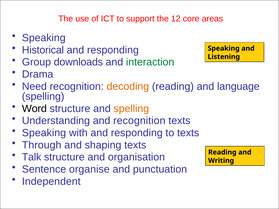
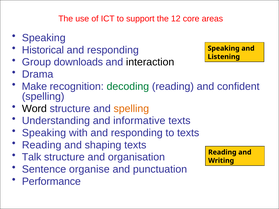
interaction colour: green -> black (150, 62)
Need: Need -> Make (34, 87)
decoding colour: orange -> green (128, 87)
language: language -> confident (238, 87)
and recognition: recognition -> informative (139, 121)
Through: Through -> Reading (42, 145)
Independent: Independent -> Performance (51, 182)
